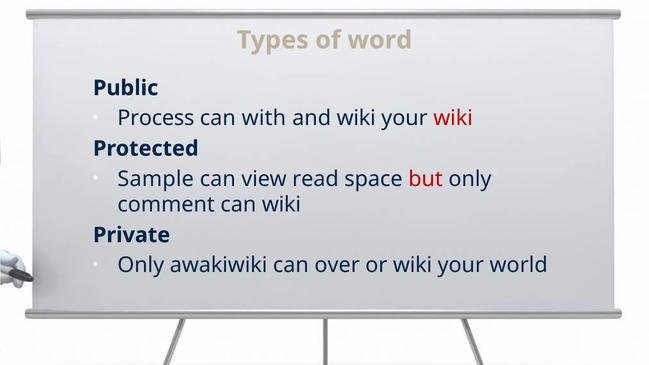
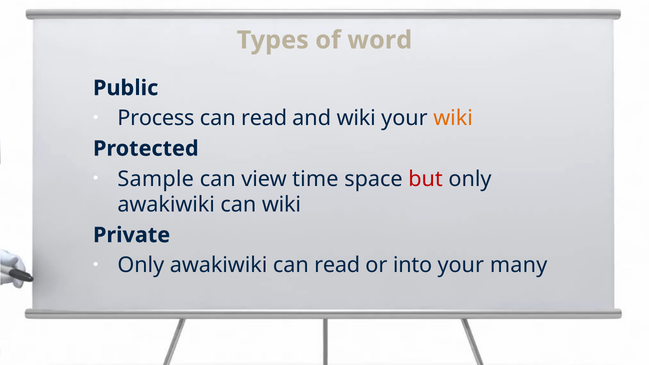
with: with -> read (264, 118)
wiki colour: red -> orange (453, 118)
read: read -> time (315, 179)
comment: comment -> awakiwiki (166, 205)
over: over -> read (337, 265)
or wiki: wiki -> into (413, 265)
world: world -> many (519, 265)
